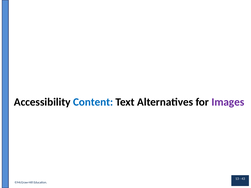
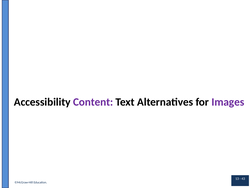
Content colour: blue -> purple (93, 102)
